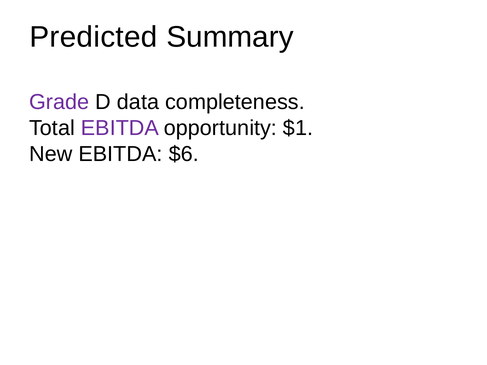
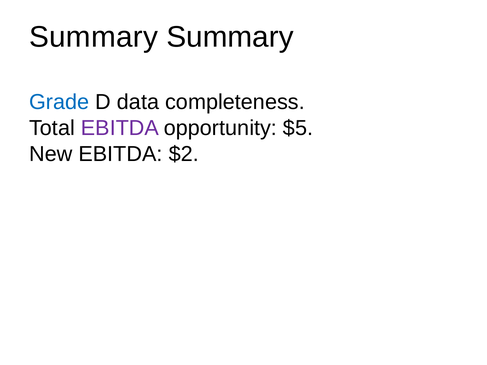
Predicted: Predicted -> Summary (94, 37)
Grade colour: purple -> blue (59, 102)
$1: $1 -> $5 (298, 128)
$6: $6 -> $2 (184, 154)
